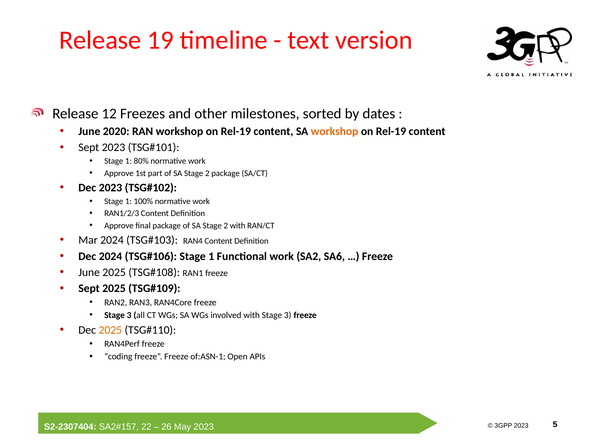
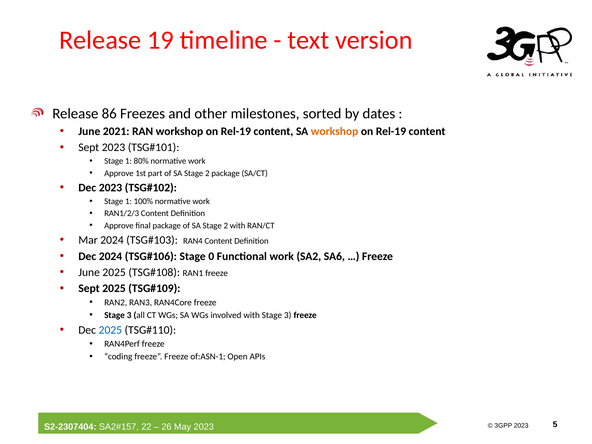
12: 12 -> 86 (109, 114)
2020: 2020 -> 2021 (116, 131)
1: 1 -> 0 (211, 256)
2025 colour: orange -> blue (110, 330)
